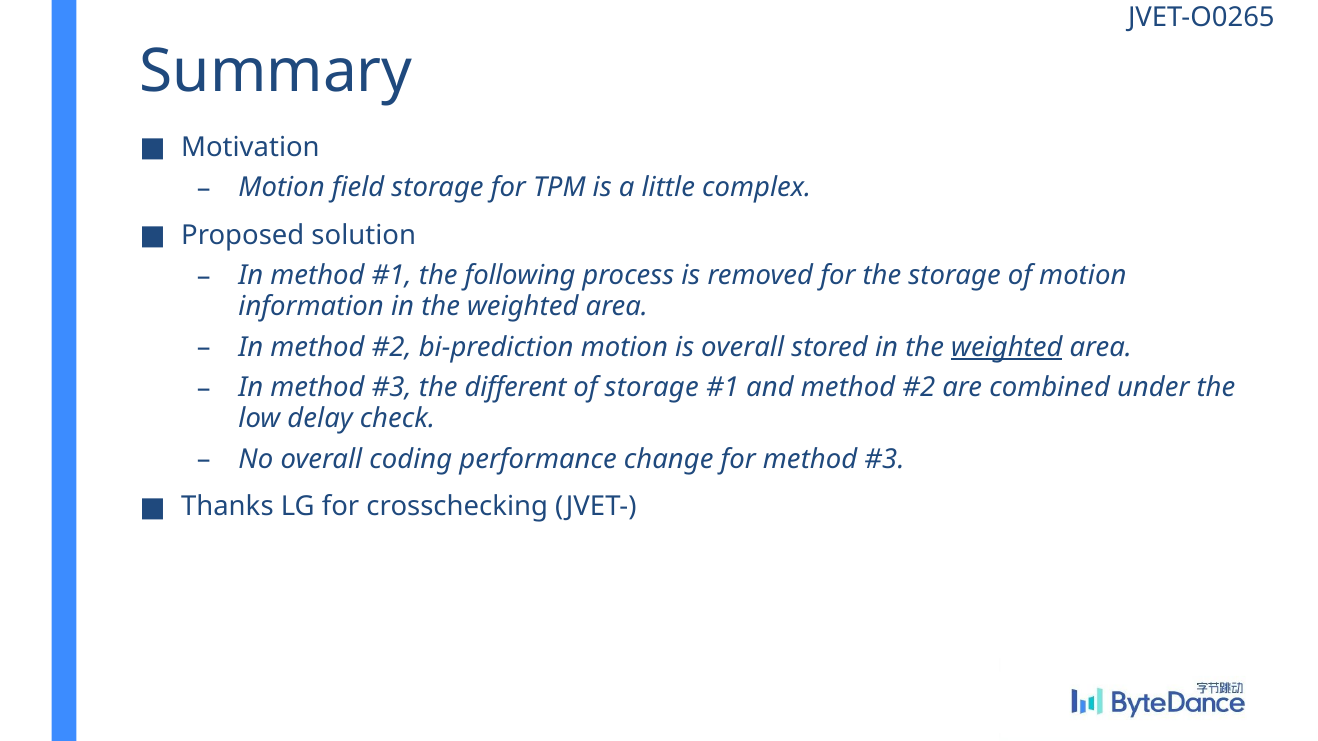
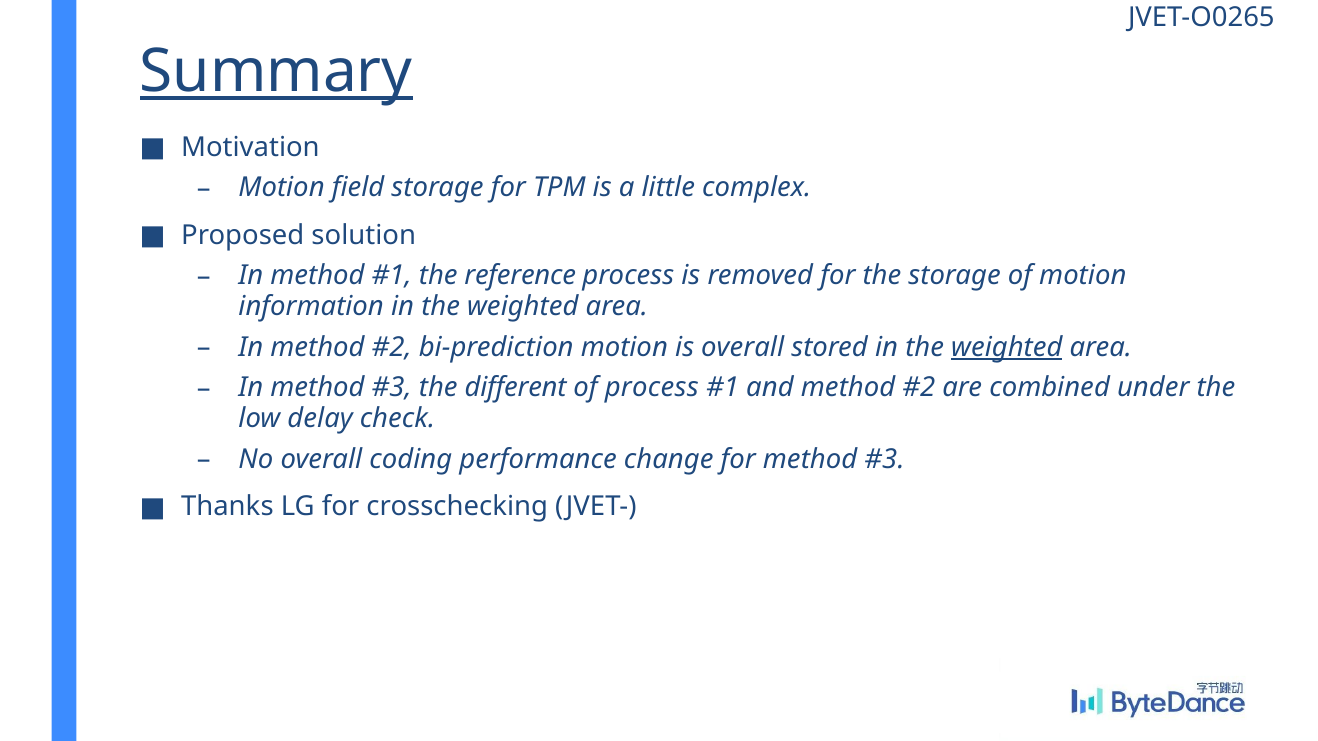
Summary underline: none -> present (276, 72)
following: following -> reference (520, 276)
of storage: storage -> process (652, 388)
